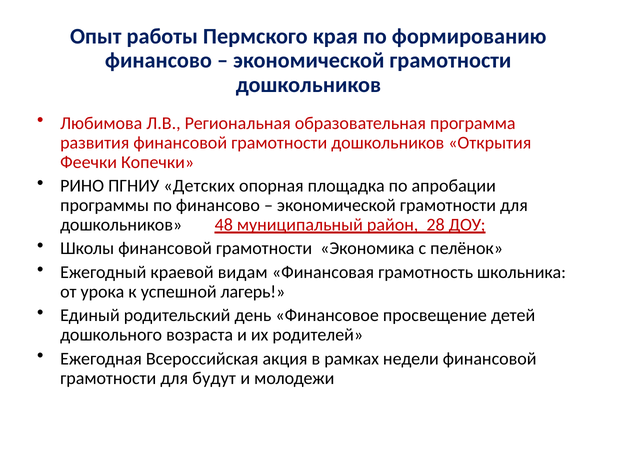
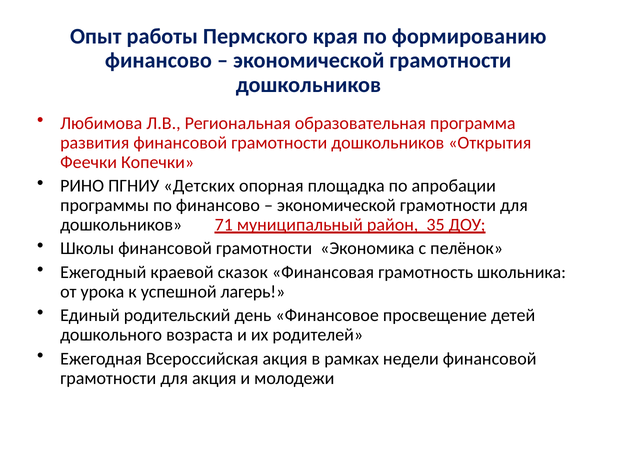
48: 48 -> 71 (224, 225)
28: 28 -> 35 (436, 225)
видам: видам -> сказок (243, 272)
для будут: будут -> акция (214, 378)
